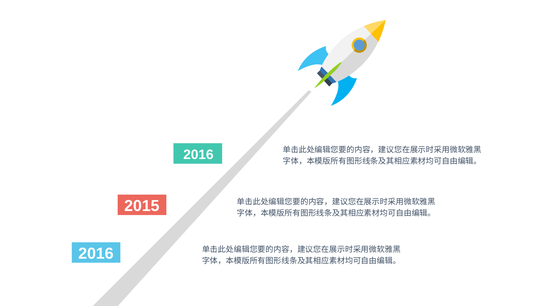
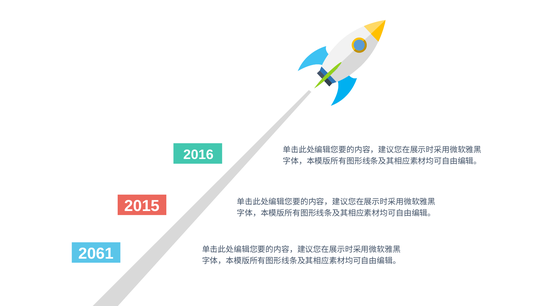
2016: 2016 -> 2061 (96, 254)
